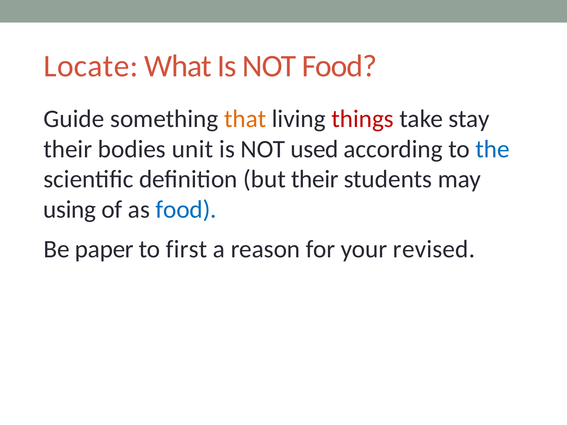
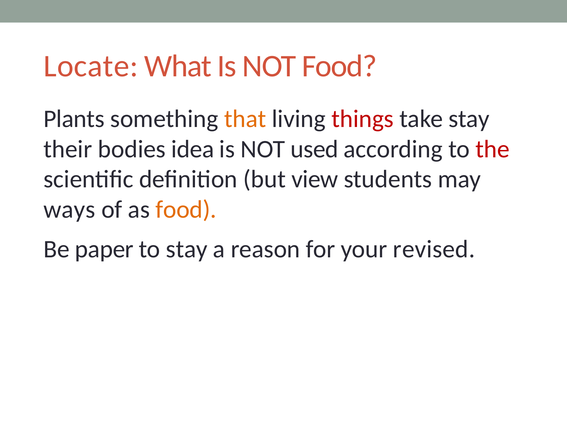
Guide: Guide -> Plants (74, 119)
unit: unit -> idea (193, 149)
the colour: blue -> red (493, 149)
but their: their -> view (315, 179)
using: using -> ways (69, 210)
food colour: blue -> orange (186, 210)
to first: first -> stay (187, 249)
